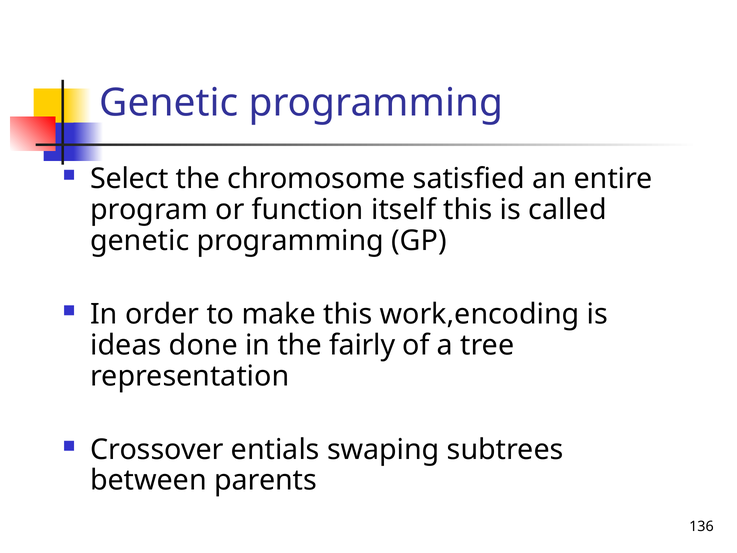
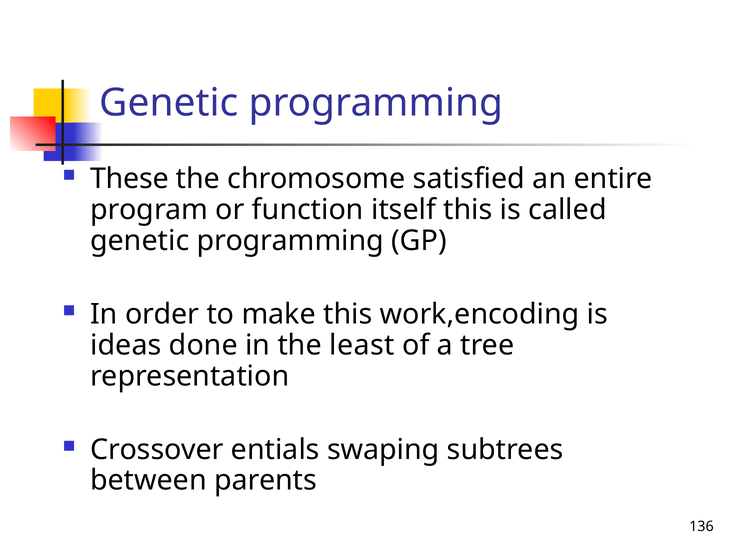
Select: Select -> These (130, 179)
fairly: fairly -> least (362, 345)
